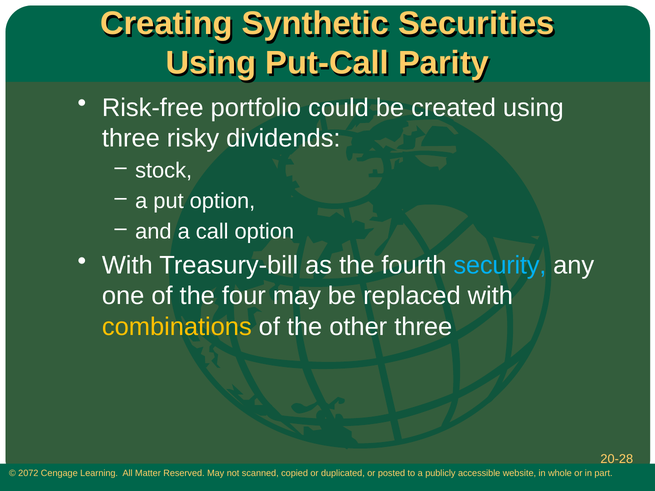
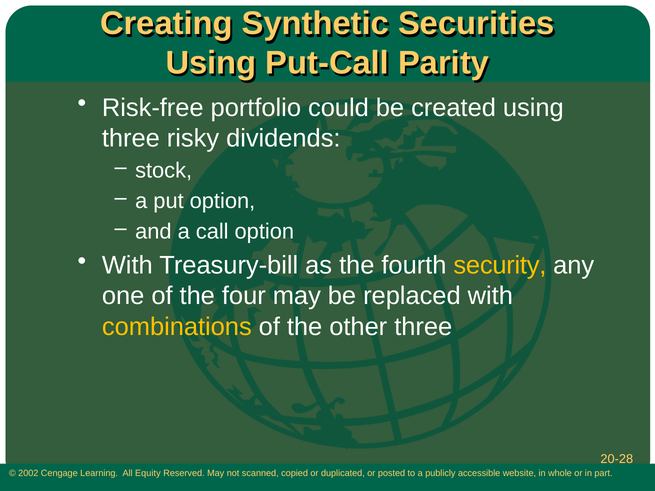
security colour: light blue -> yellow (500, 266)
2072: 2072 -> 2002 (28, 473)
Matter: Matter -> Equity (148, 473)
